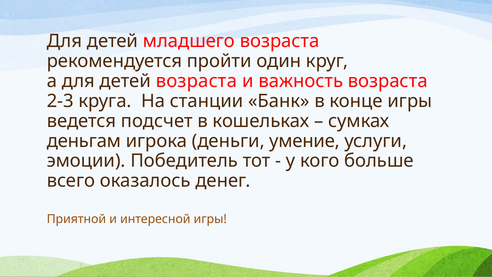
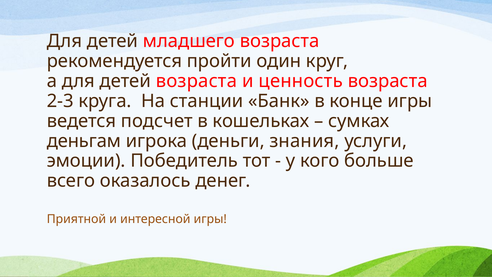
важность: важность -> ценность (301, 81)
умение: умение -> знания (304, 141)
